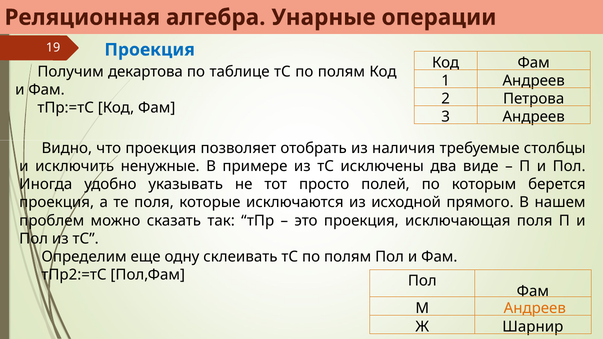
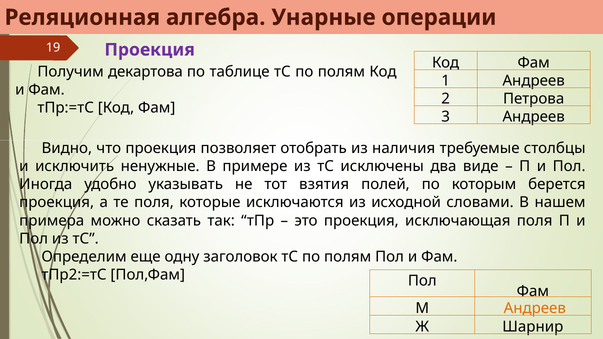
Проекция colour: blue -> purple (150, 50)
просто: просто -> взятия (324, 184)
прямого: прямого -> словами (480, 203)
проблем: проблем -> примера (52, 221)
склеивать: склеивать -> заголовок (240, 257)
